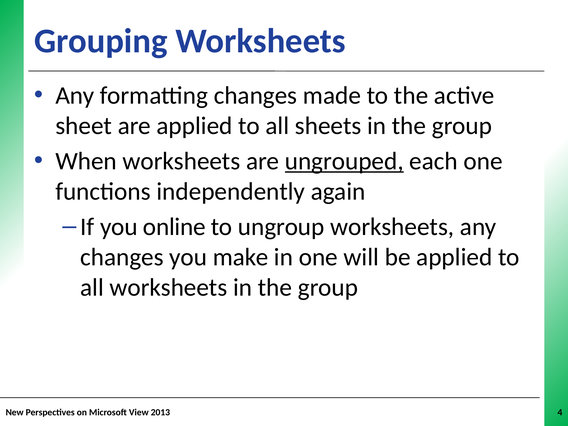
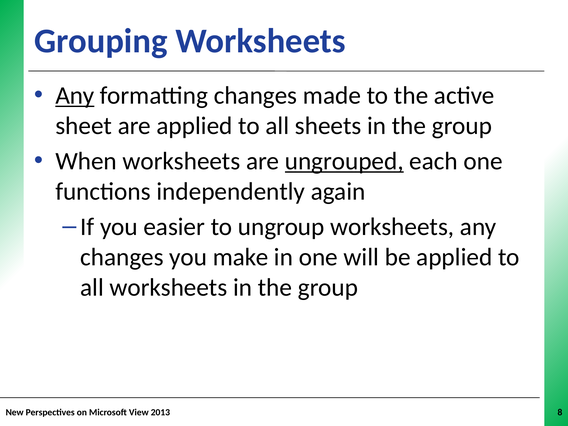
Any underline: none -> present (75, 95)
online: online -> easier (174, 227)
4: 4 -> 8 (560, 412)
